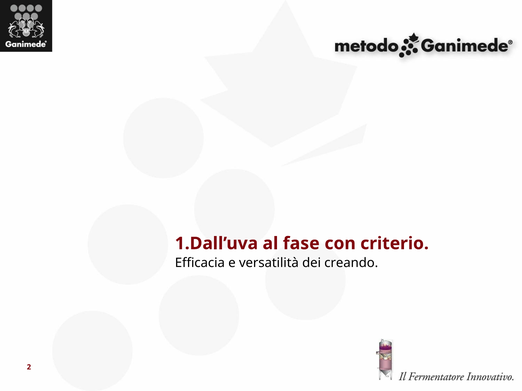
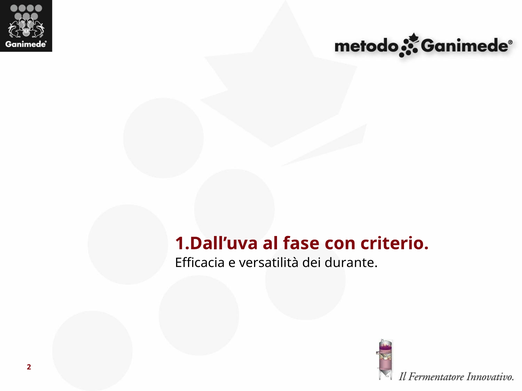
creando: creando -> durante (351, 263)
